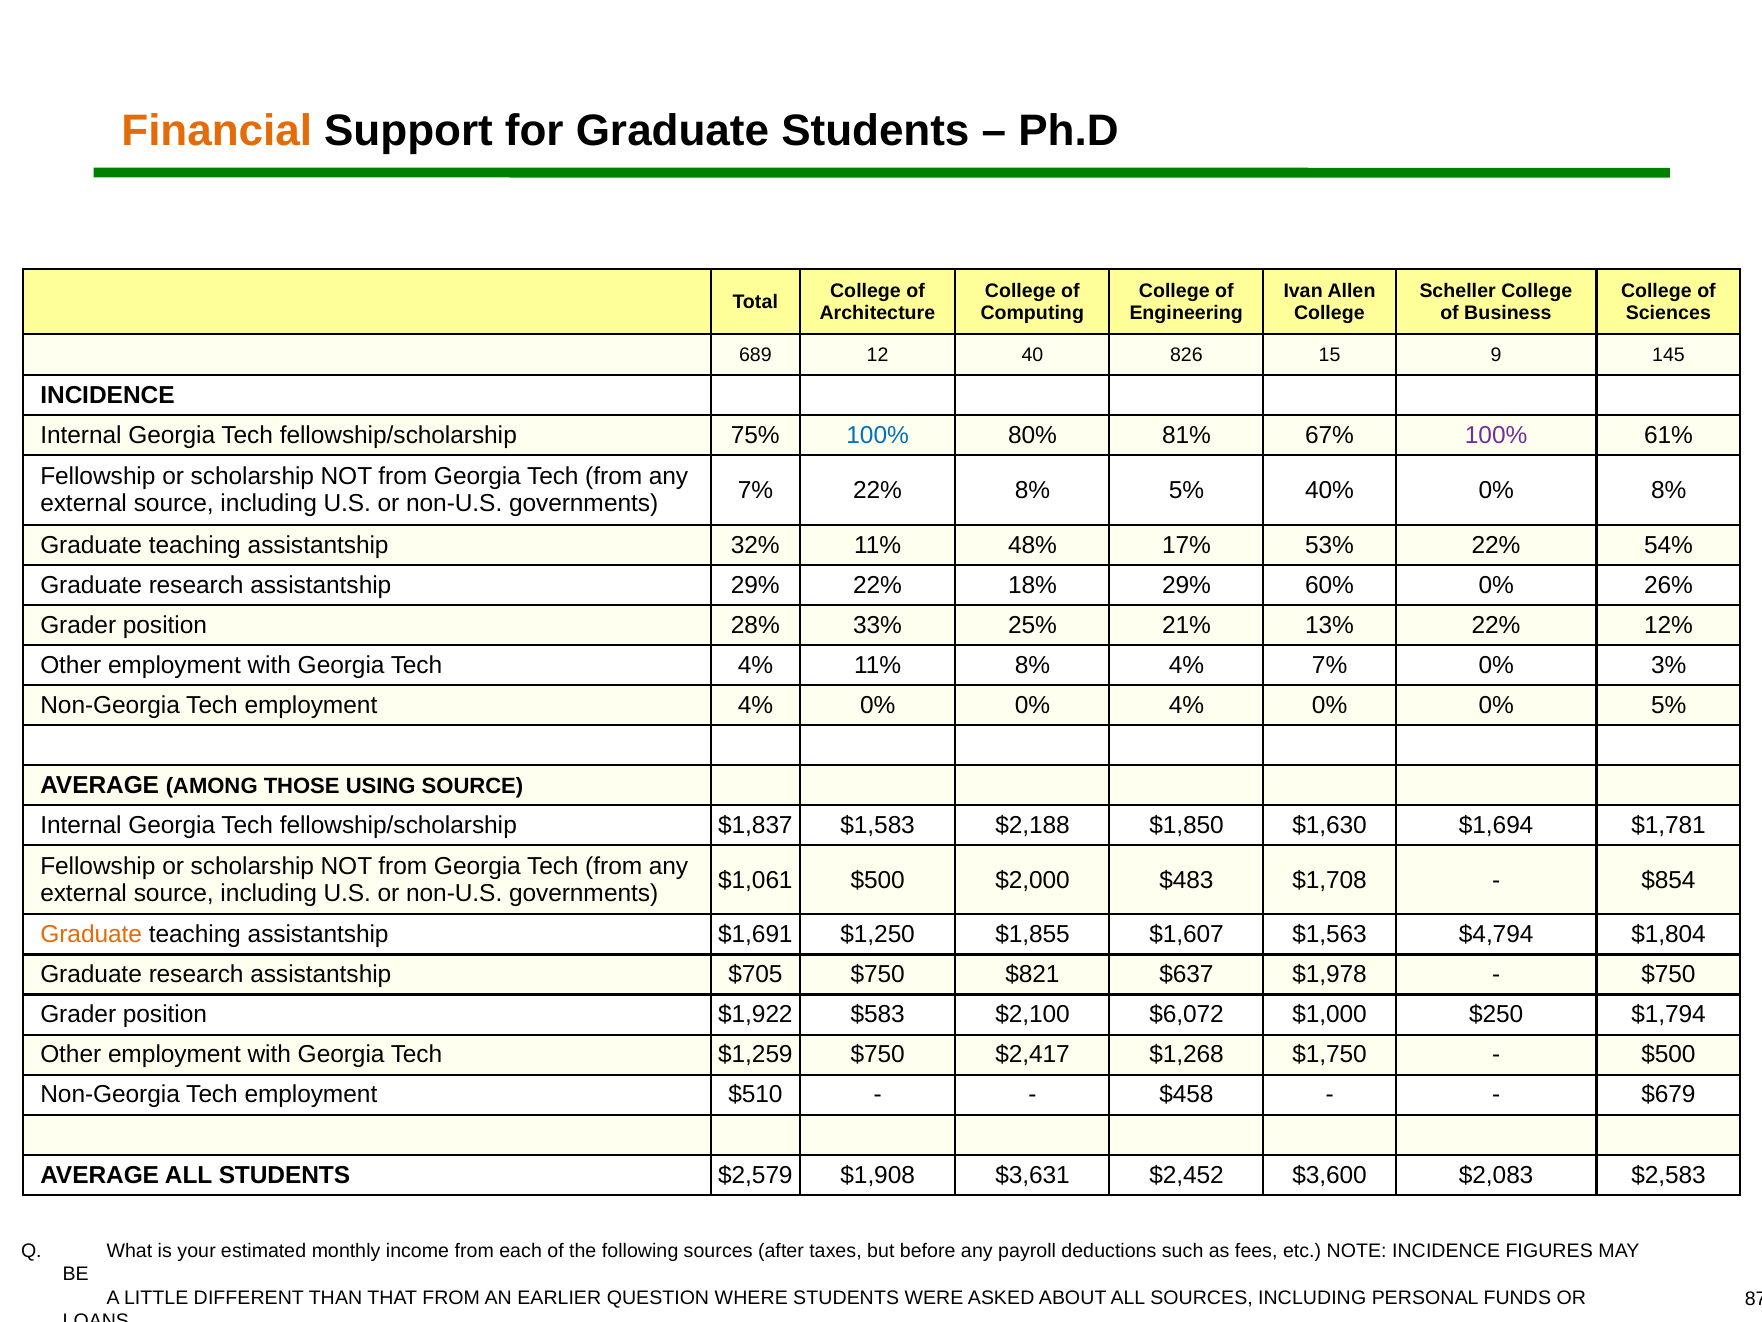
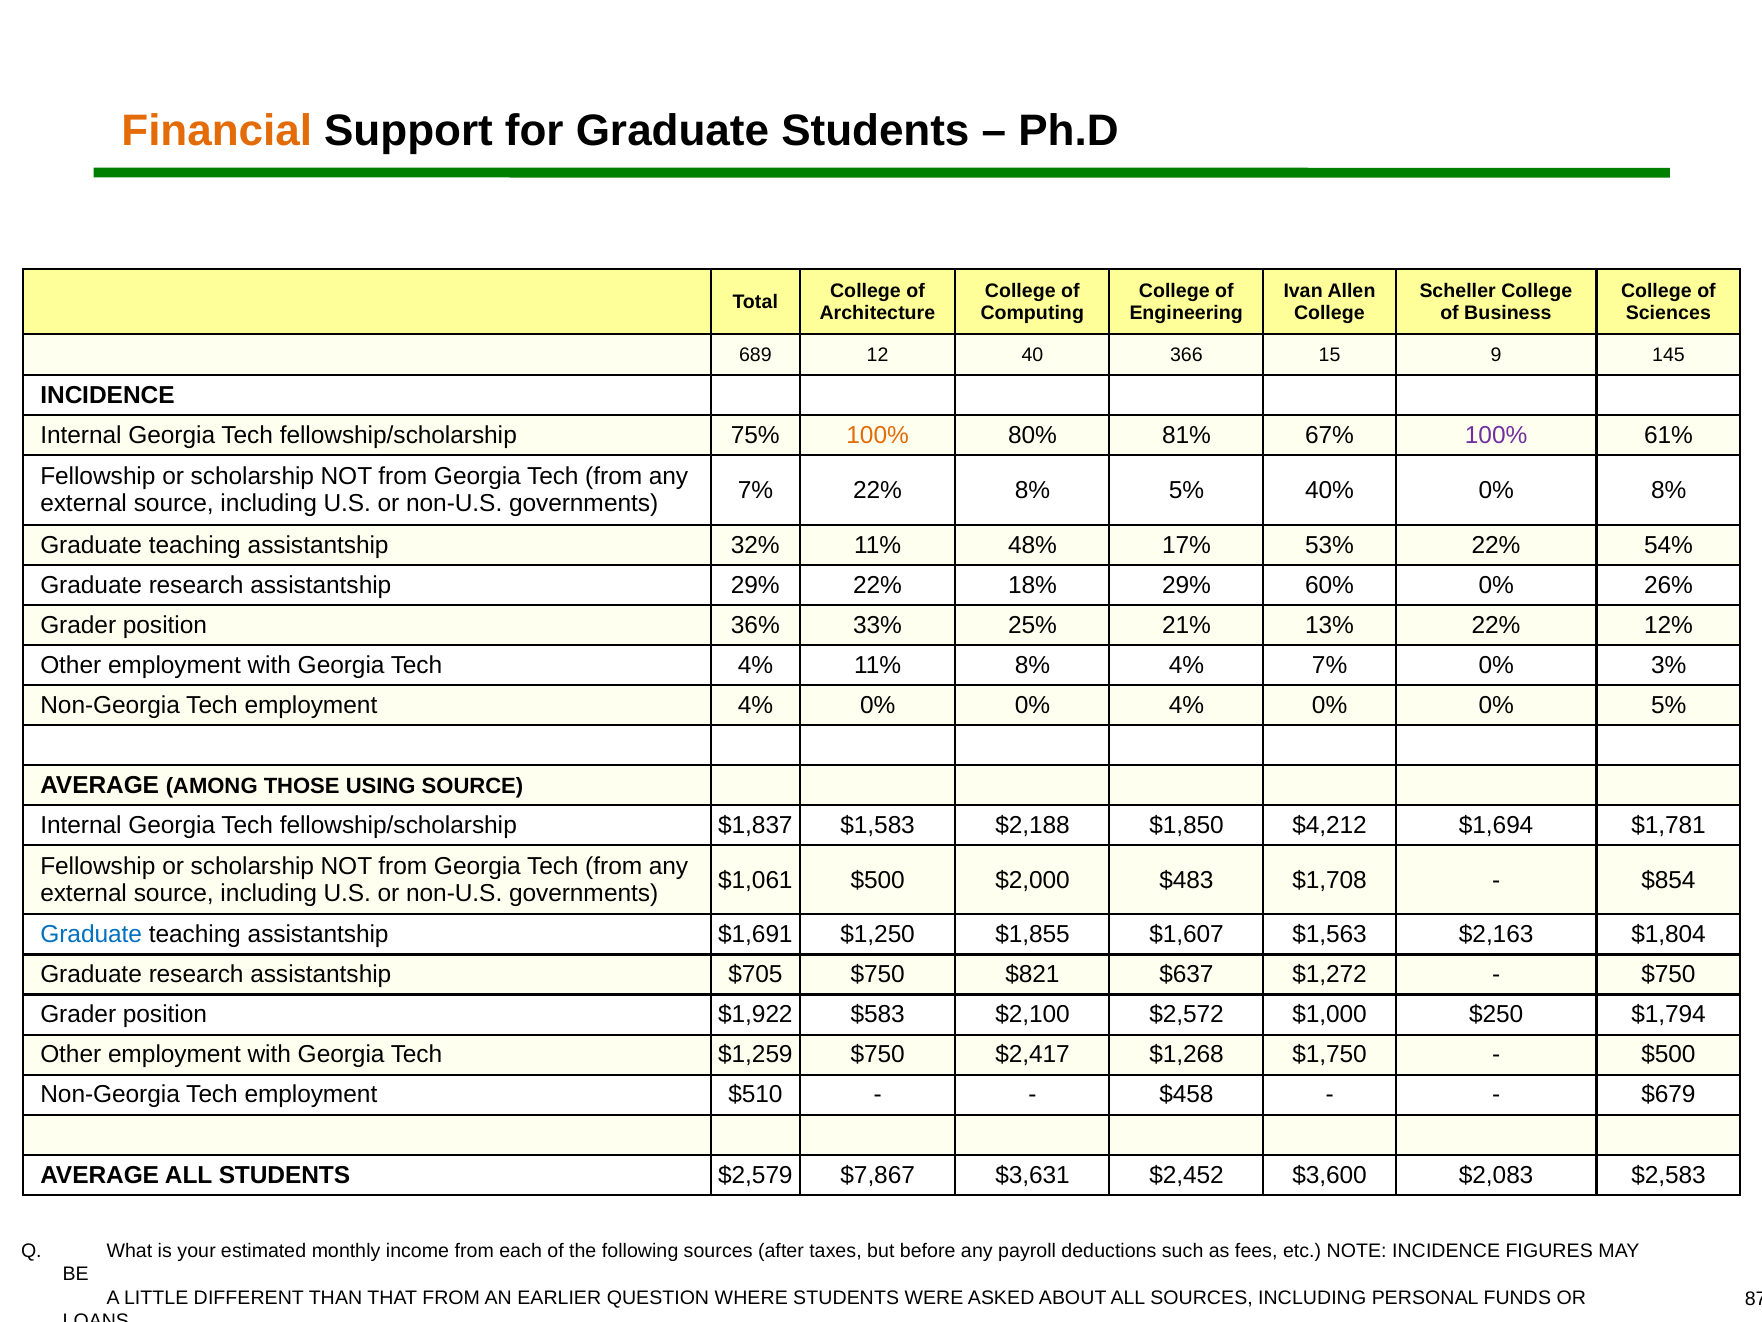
826: 826 -> 366 (1186, 355)
100% colour: blue -> orange (878, 435)
28%: 28% -> 36% (755, 625)
$1,630: $1,630 -> $4,212 (1330, 825)
Graduate colour: orange -> blue (91, 934)
$4,794: $4,794 -> $2,163 (1496, 934)
$1,978: $1,978 -> $1,272 (1330, 974)
$6,072: $6,072 -> $2,572 (1186, 1014)
$1,908: $1,908 -> $7,867 (878, 1175)
